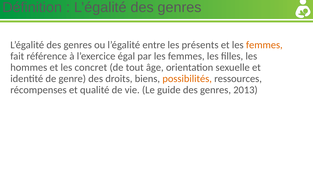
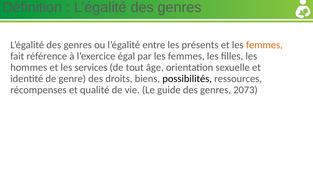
concret: concret -> services (91, 67)
possibilités colour: orange -> black (187, 79)
2013: 2013 -> 2073 (245, 90)
